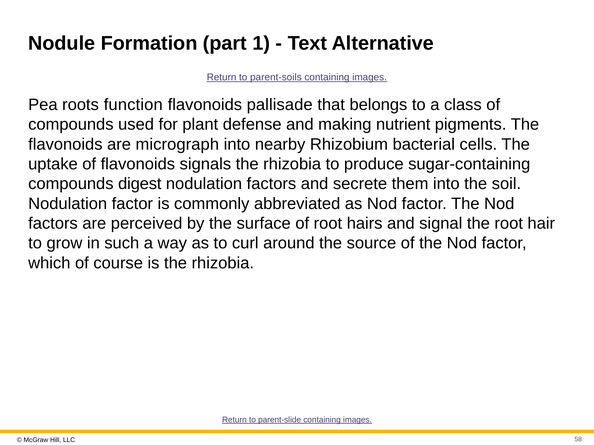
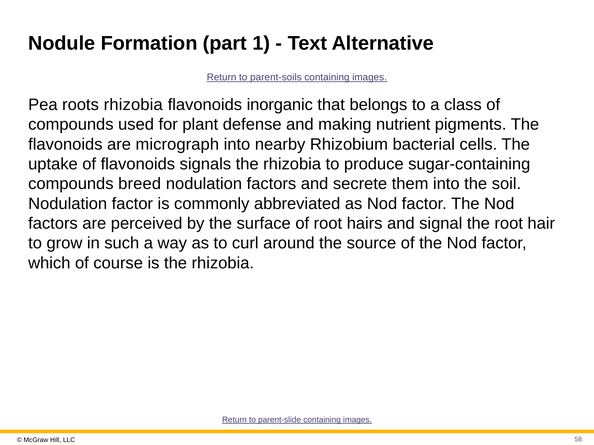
roots function: function -> rhizobia (133, 105)
pallisade: pallisade -> inorganic (280, 105)
digest: digest -> breed (140, 184)
